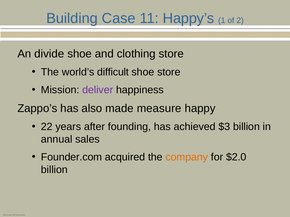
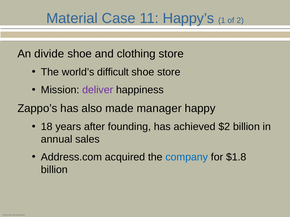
Building: Building -> Material (72, 18)
measure: measure -> manager (159, 109)
22: 22 -> 18 (47, 127)
$3: $3 -> $2 (224, 127)
Founder.com: Founder.com -> Address.com (72, 157)
company colour: orange -> blue (187, 157)
$2.0: $2.0 -> $1.8 (236, 157)
